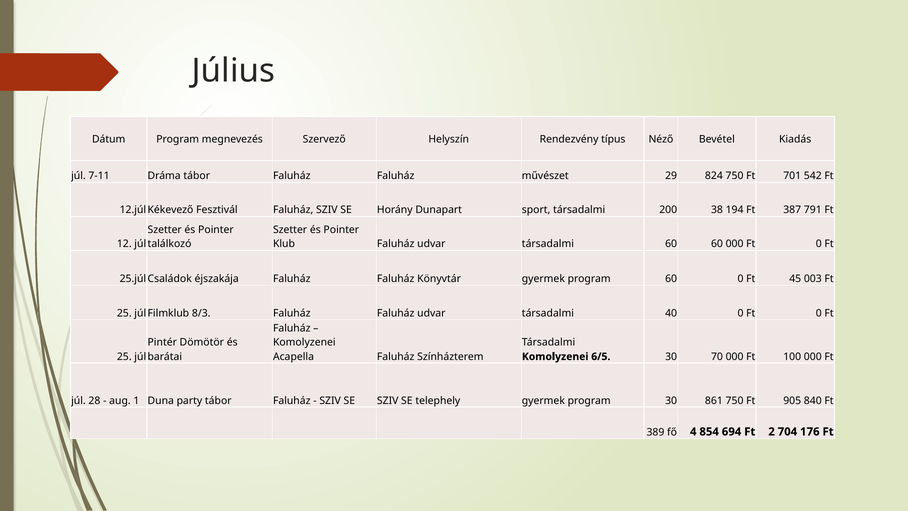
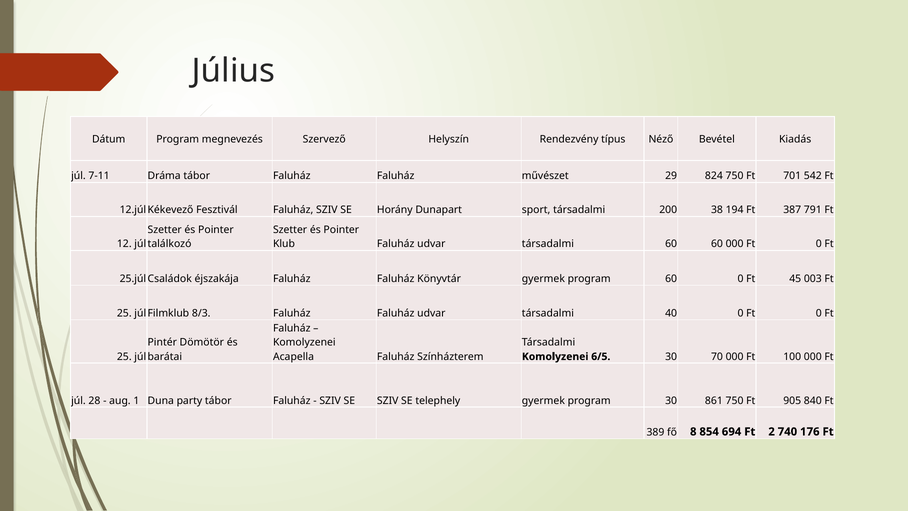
4: 4 -> 8 (693, 432)
704: 704 -> 740 (787, 432)
